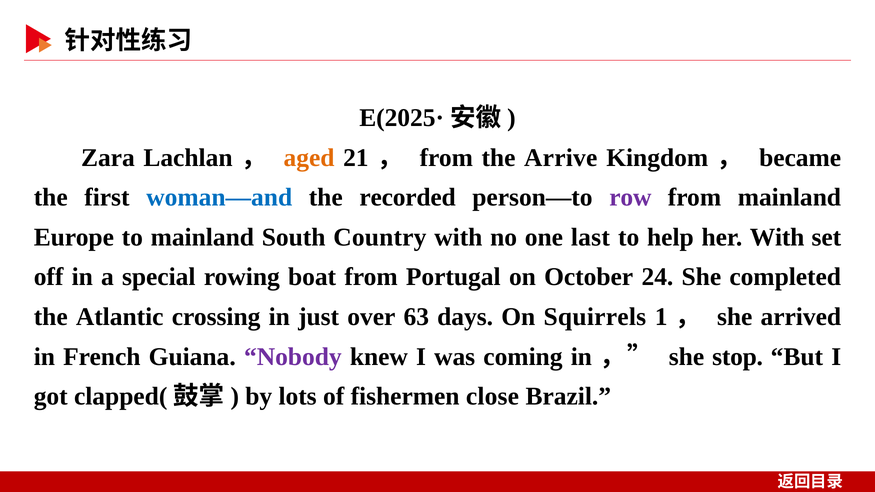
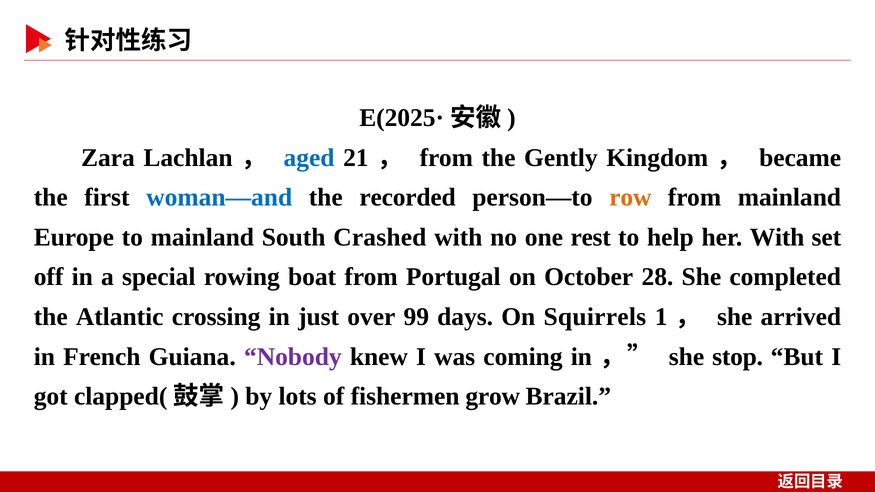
aged colour: orange -> blue (309, 158)
Arrive: Arrive -> Gently (561, 158)
row colour: purple -> orange (630, 198)
Country: Country -> Crashed (380, 237)
last: last -> rest (591, 237)
24: 24 -> 28 (657, 277)
63: 63 -> 99 (416, 317)
close: close -> grow (493, 397)
